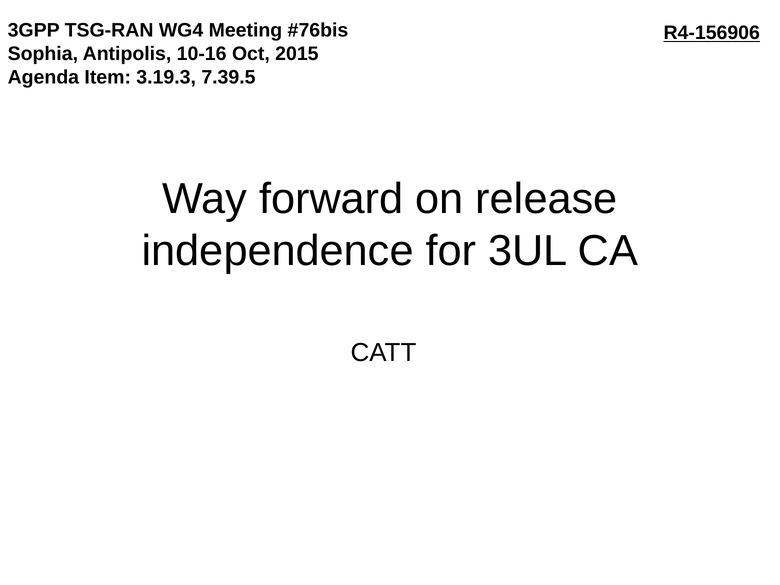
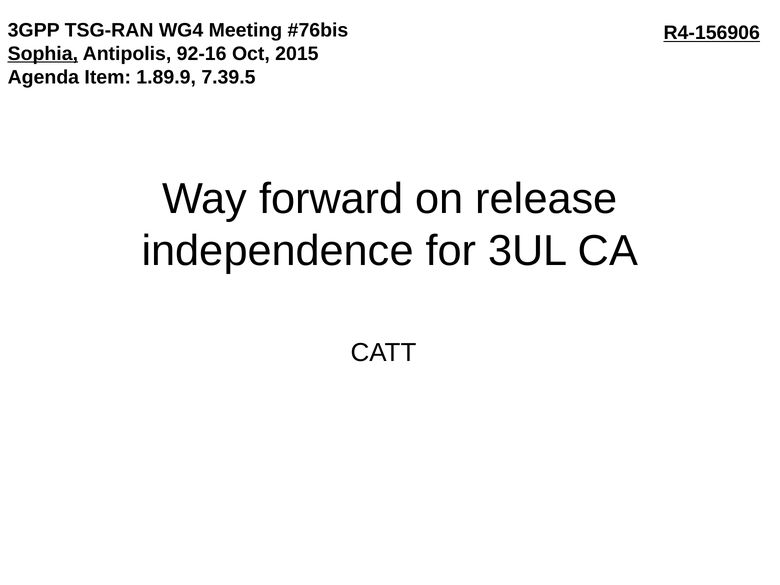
Sophia underline: none -> present (43, 54)
10-16: 10-16 -> 92-16 (202, 54)
3.19.3: 3.19.3 -> 1.89.9 (166, 77)
